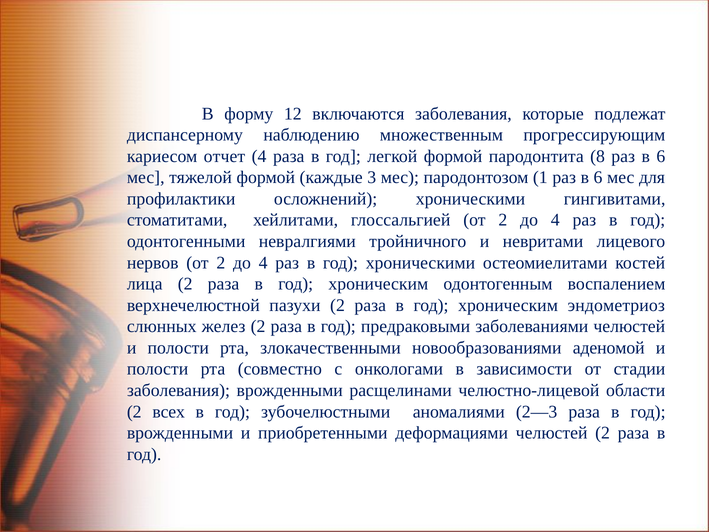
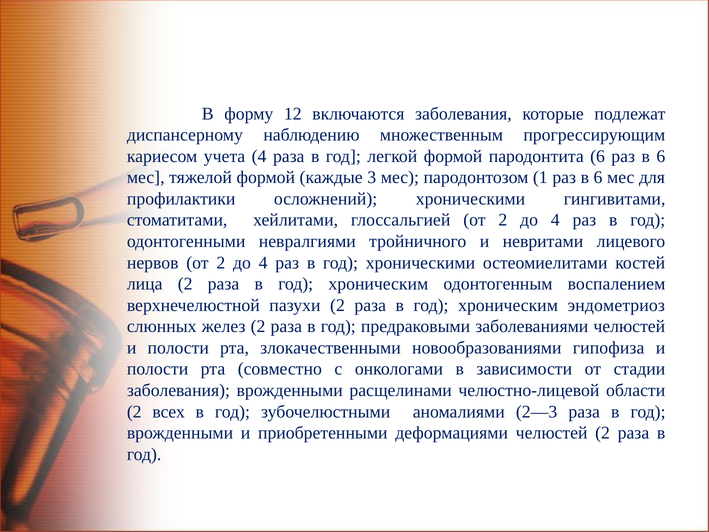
отчет: отчет -> учета (224, 156)
пародонтита 8: 8 -> 6 (598, 156)
аденомой: аденомой -> гипофиза (609, 348)
